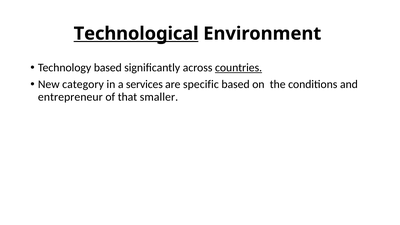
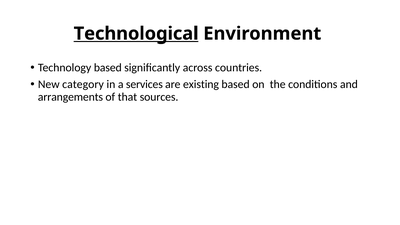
countries underline: present -> none (239, 68)
specific: specific -> existing (201, 84)
entrepreneur: entrepreneur -> arrangements (70, 97)
smaller: smaller -> sources (159, 97)
